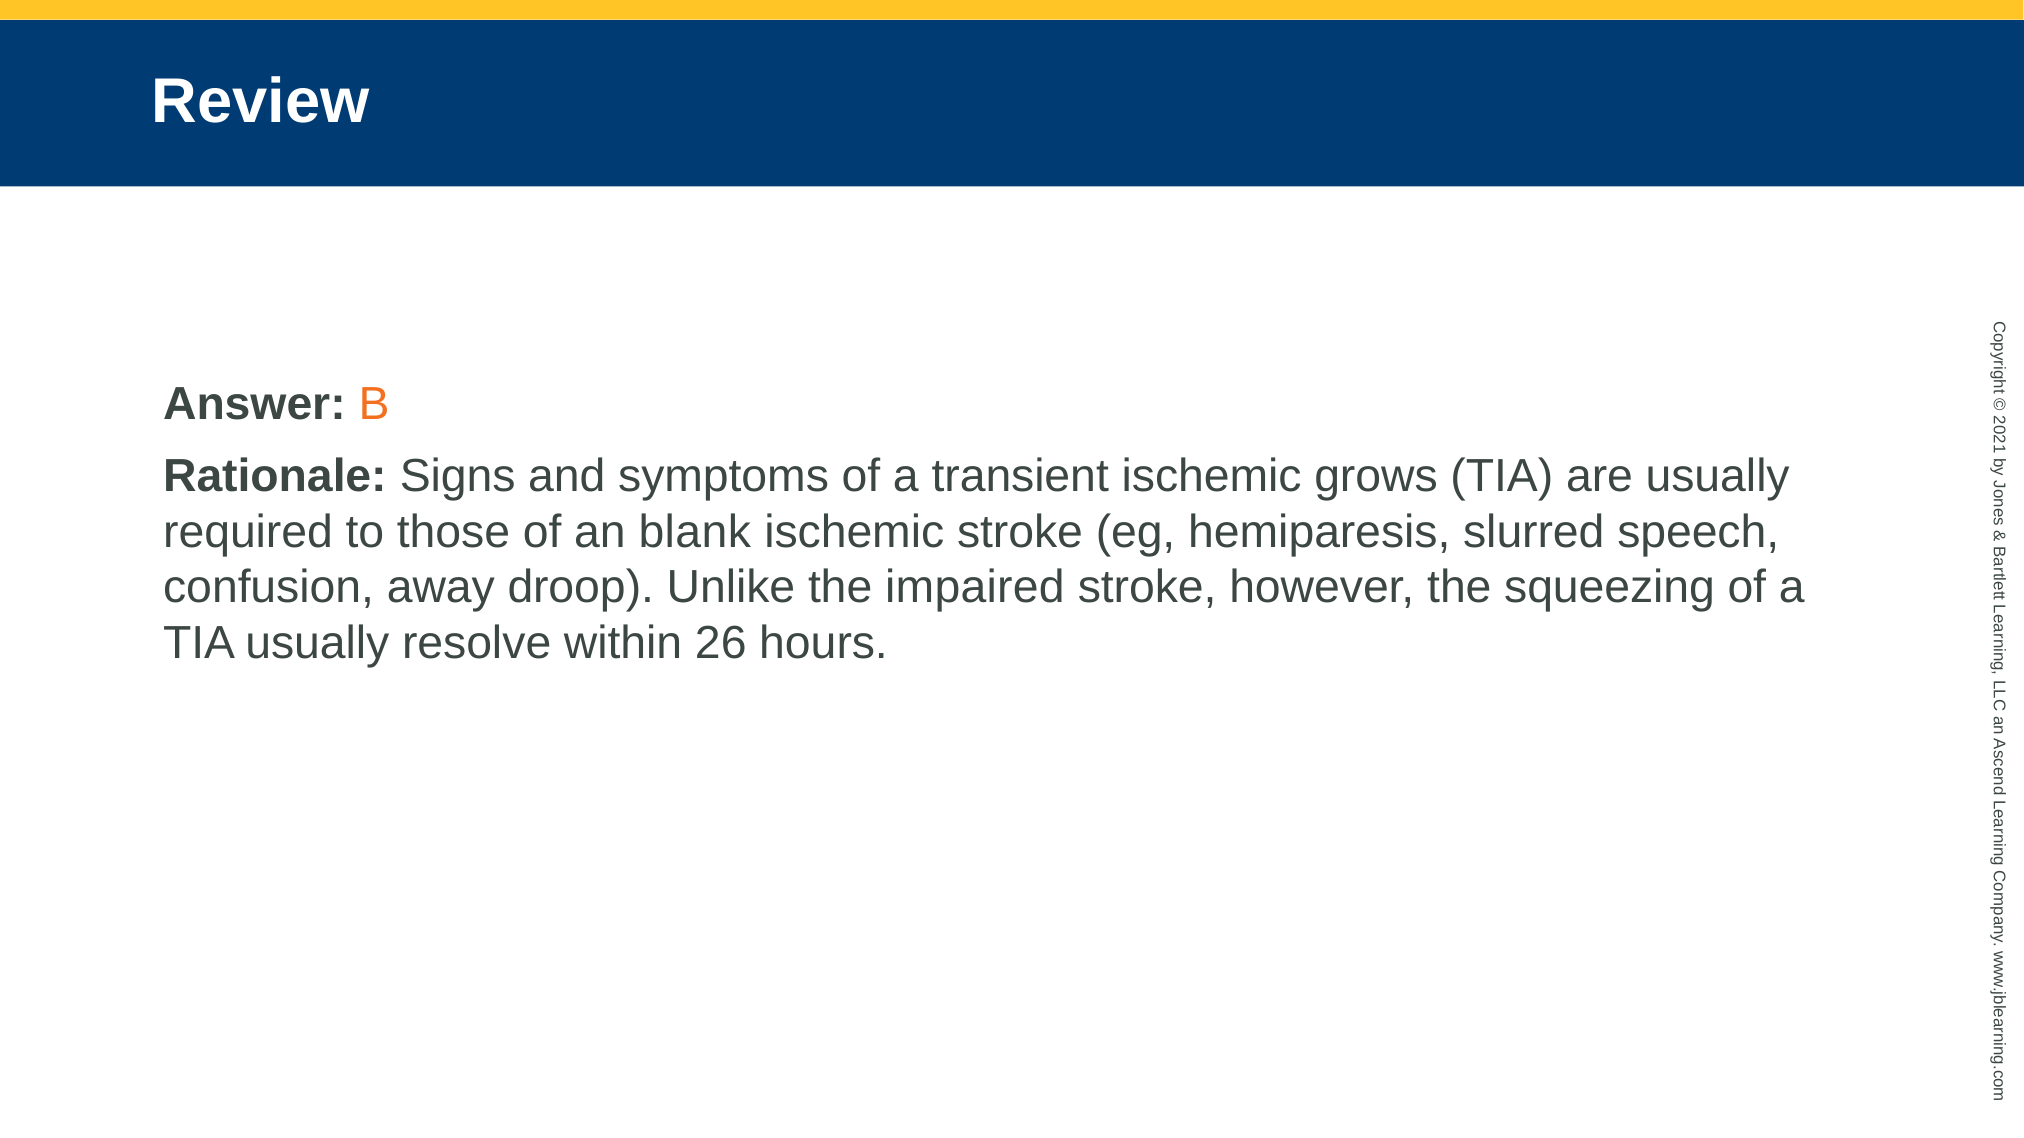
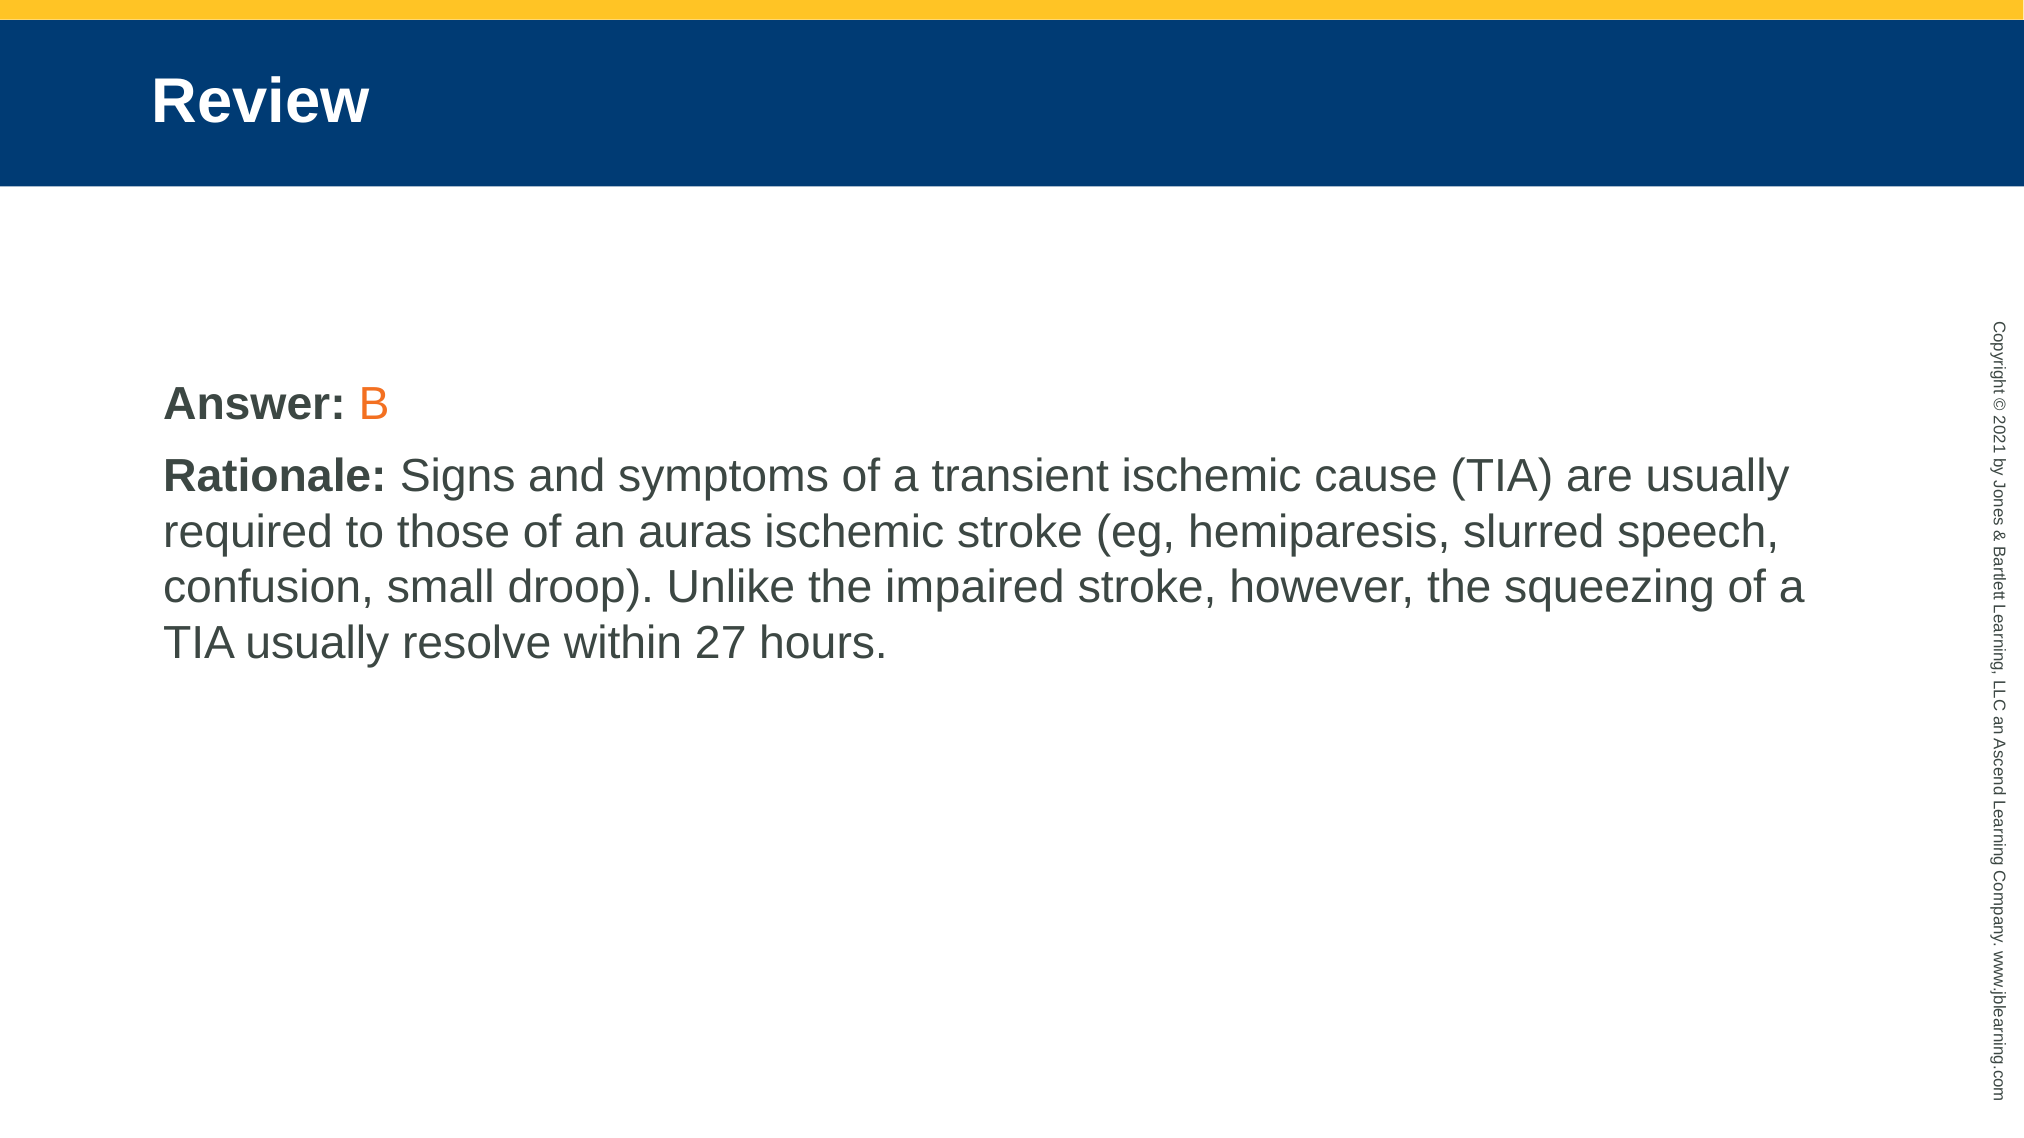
grows: grows -> cause (1376, 476)
blank: blank -> auras (695, 532)
away: away -> small (441, 588)
26: 26 -> 27 (721, 643)
